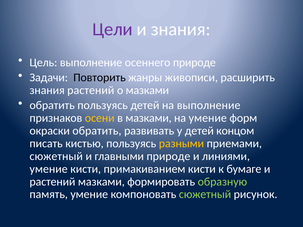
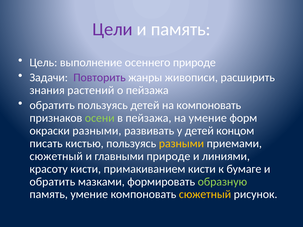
и знания: знания -> память (181, 29)
Повторить colour: black -> purple (99, 78)
о мазками: мазками -> пейзажа (147, 90)
на выполнение: выполнение -> компоновать (209, 105)
осени colour: yellow -> light green (100, 118)
в мазками: мазками -> пейзажа (148, 118)
окраски обратить: обратить -> разными (97, 131)
умение: умение -> красоту (49, 169)
растений: растений -> обратить (52, 182)
сюжетный colour: light green -> yellow (205, 195)
